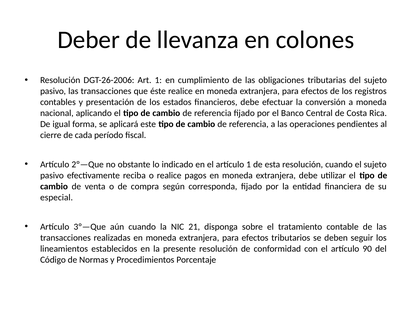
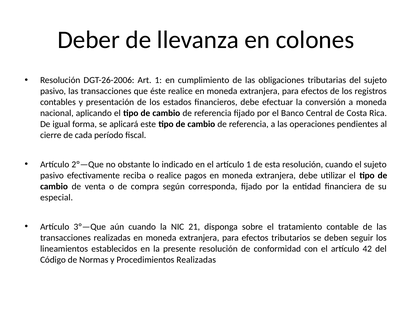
90: 90 -> 42 (367, 249)
Procedimientos Porcentaje: Porcentaje -> Realizadas (196, 260)
